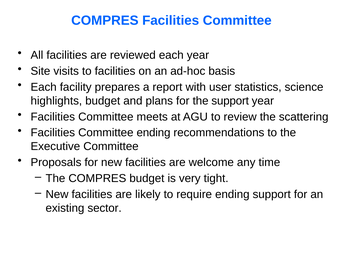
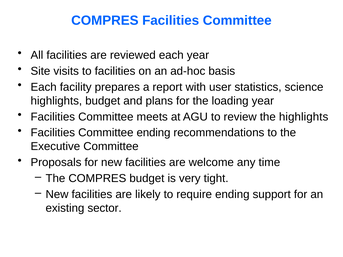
the support: support -> loading (230, 101)
the scattering: scattering -> highlights (304, 117)
